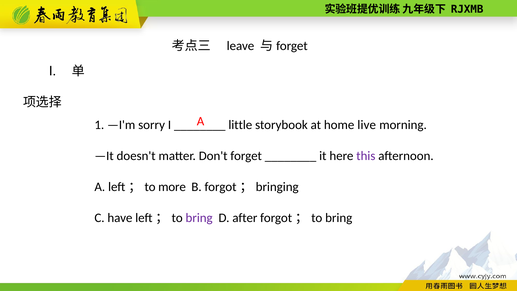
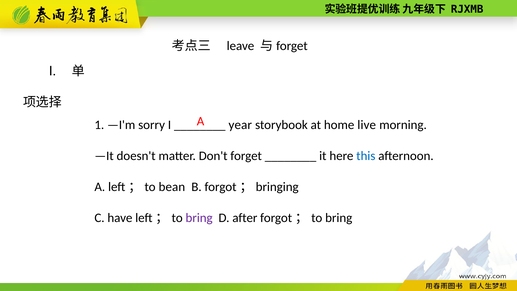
little: little -> year (240, 125)
this colour: purple -> blue (366, 156)
more: more -> bean (172, 187)
